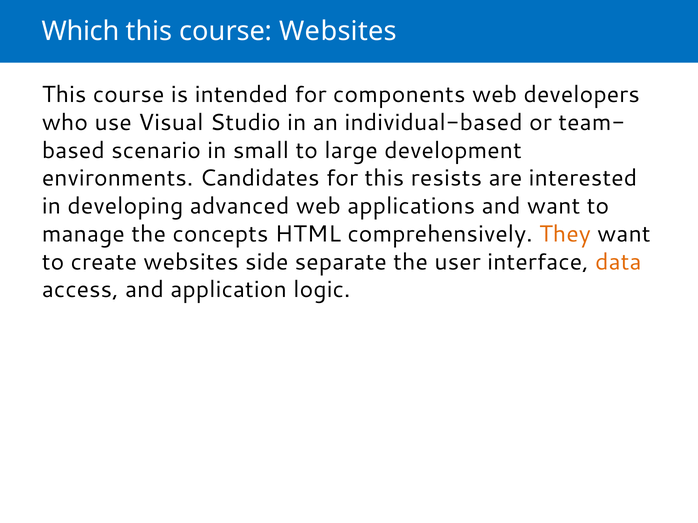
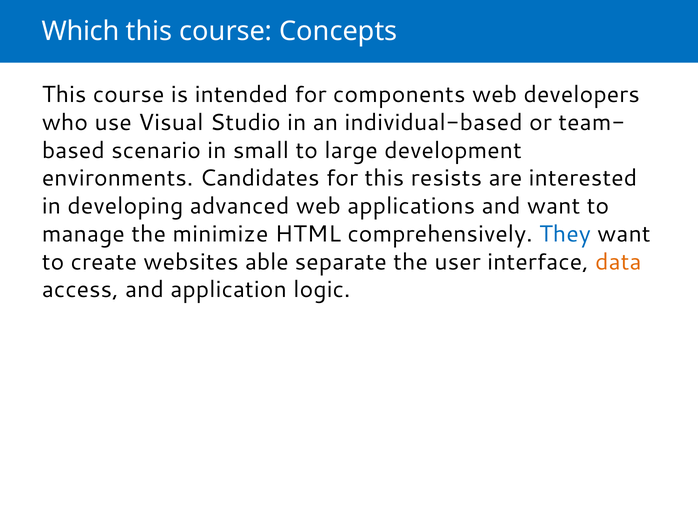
course Websites: Websites -> Concepts (338, 31)
concepts: concepts -> minimize (220, 234)
They colour: orange -> blue (565, 234)
side: side -> able (267, 262)
